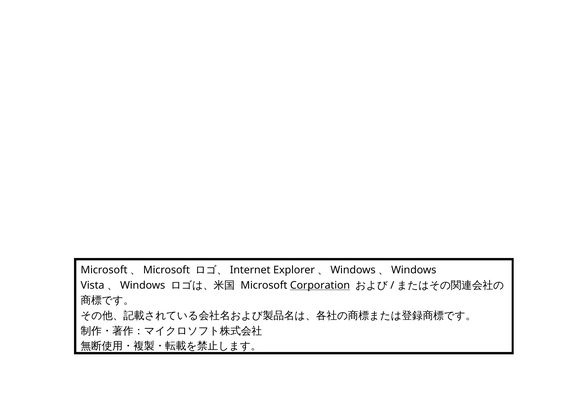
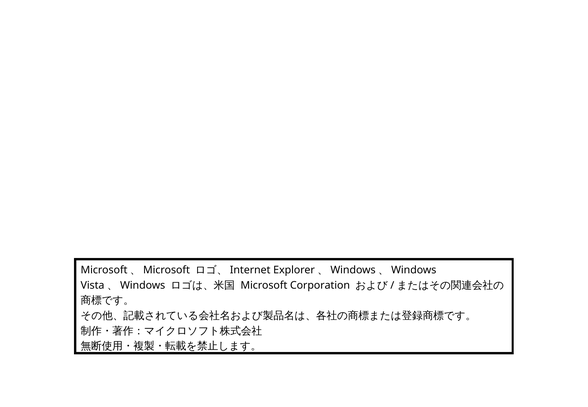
Corporation underline: present -> none (320, 285)
